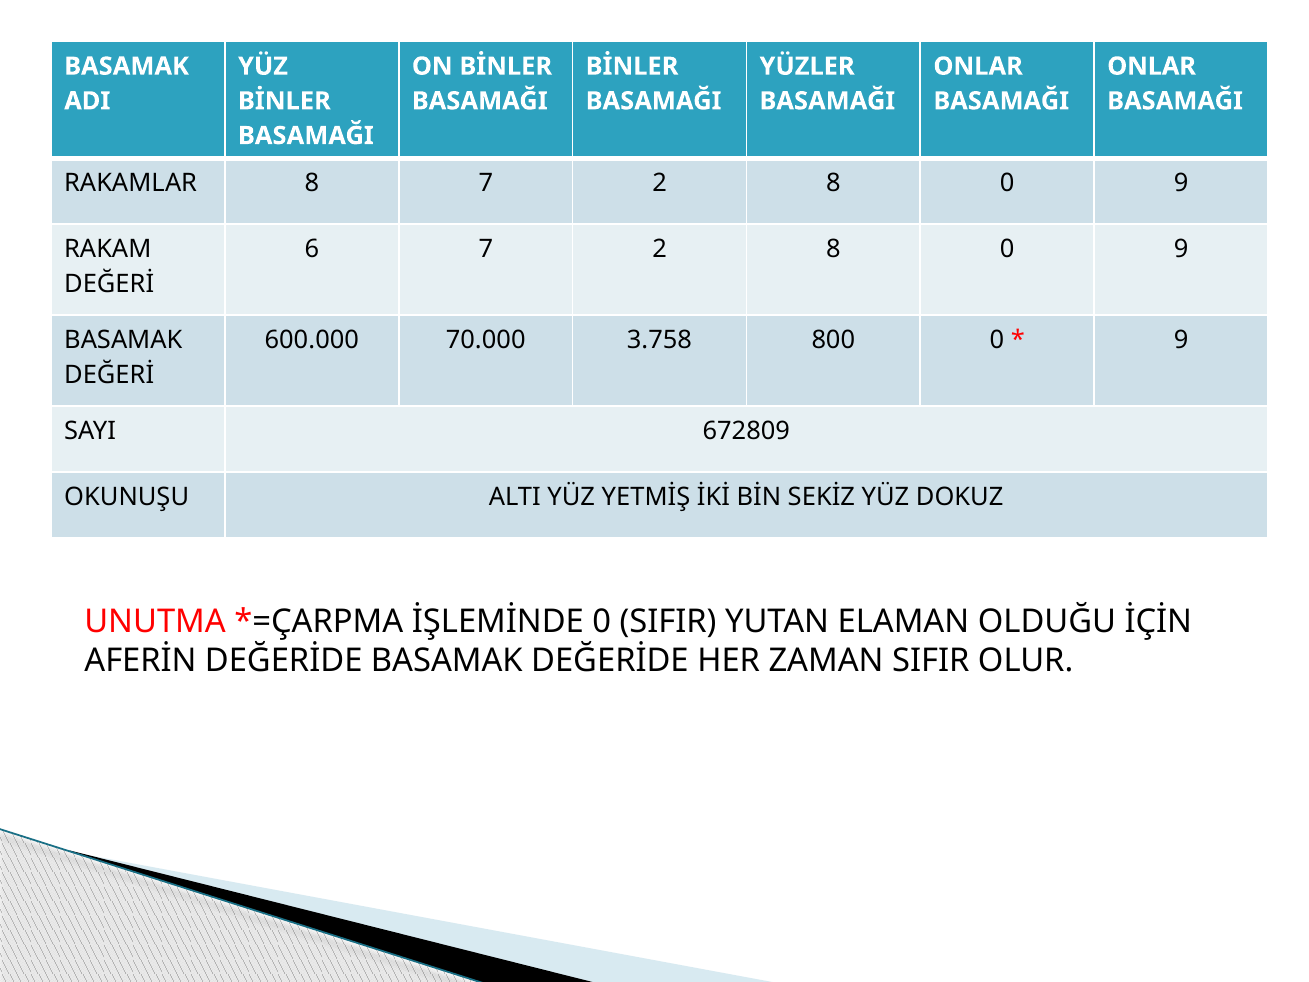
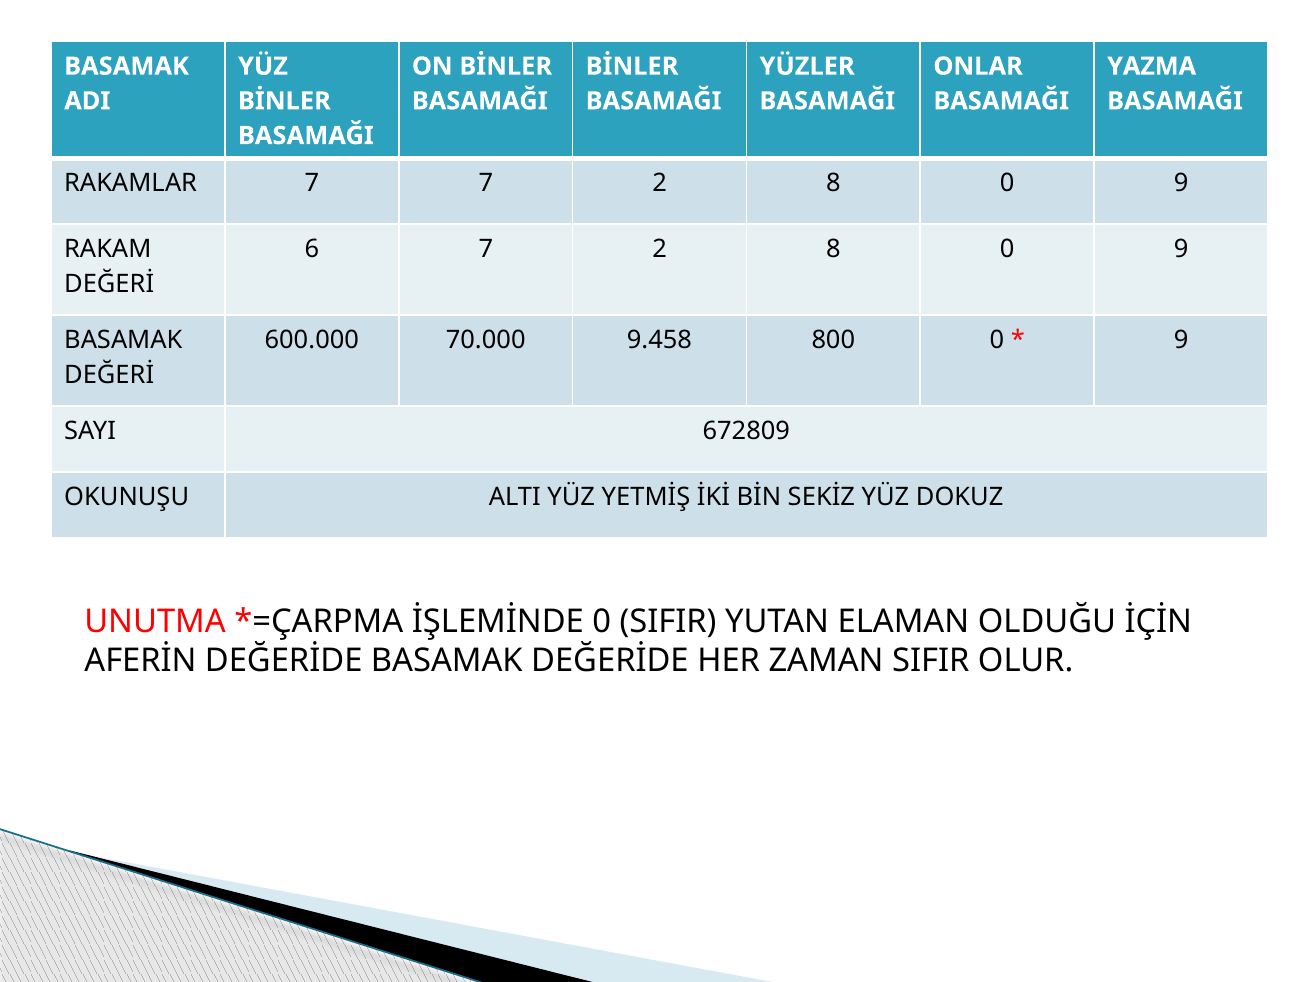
ONLAR: ONLAR -> YAZMA (1152, 66)
RAKAMLAR 8: 8 -> 7 (312, 184)
3.758: 3.758 -> 9.458 (659, 340)
